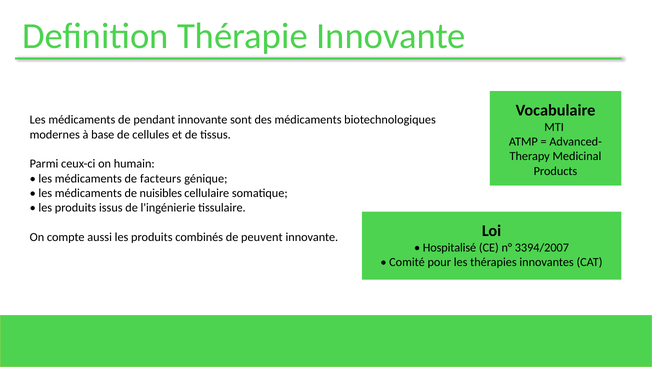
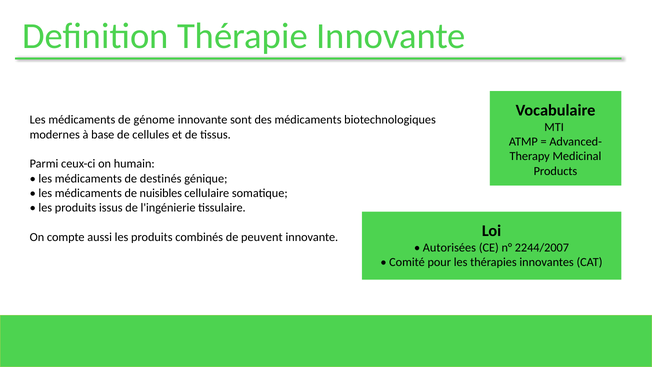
pendant: pendant -> génome (154, 120)
facteurs: facteurs -> destinés (161, 178)
Hospitalisé: Hospitalisé -> Autorisées (449, 247)
3394/2007: 3394/2007 -> 2244/2007 (542, 247)
